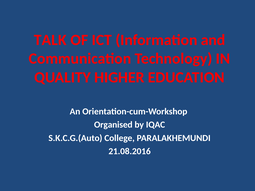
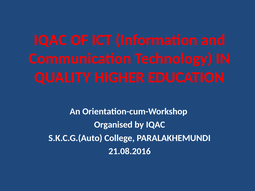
TALK: TALK -> IQAC (50, 40)
